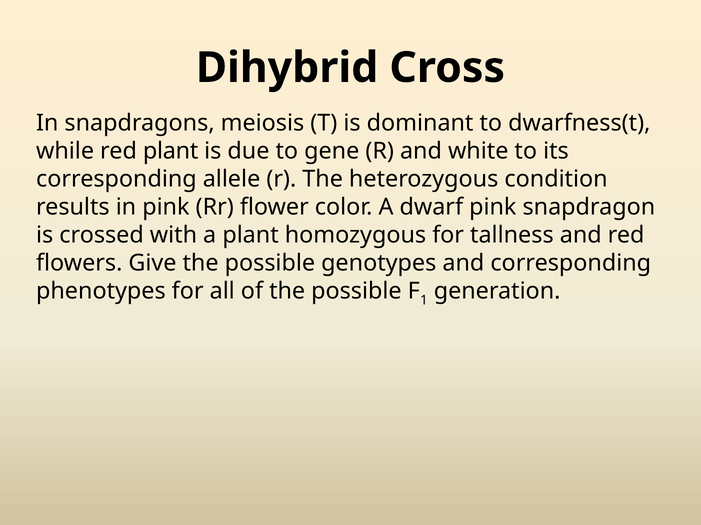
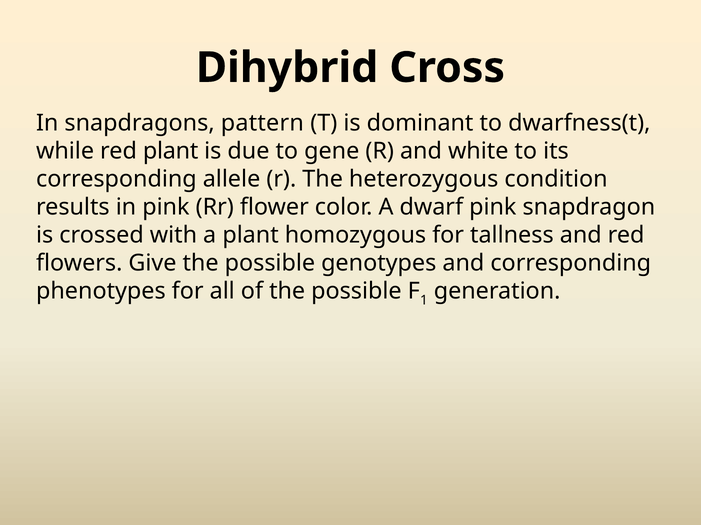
meiosis: meiosis -> pattern (262, 123)
